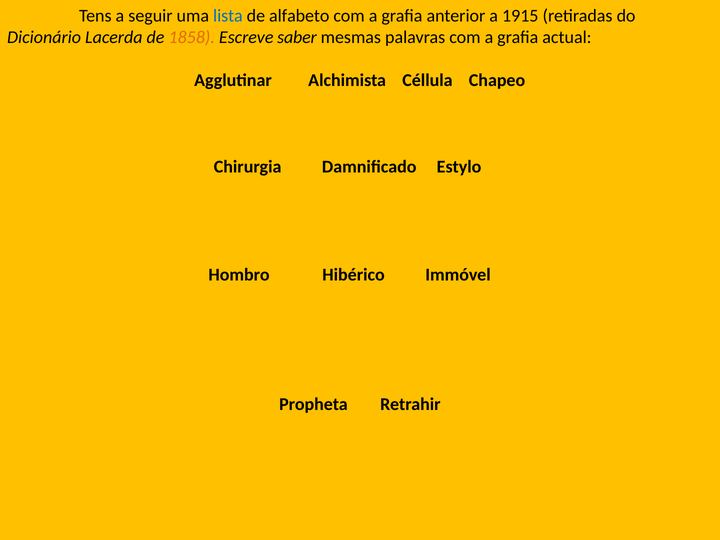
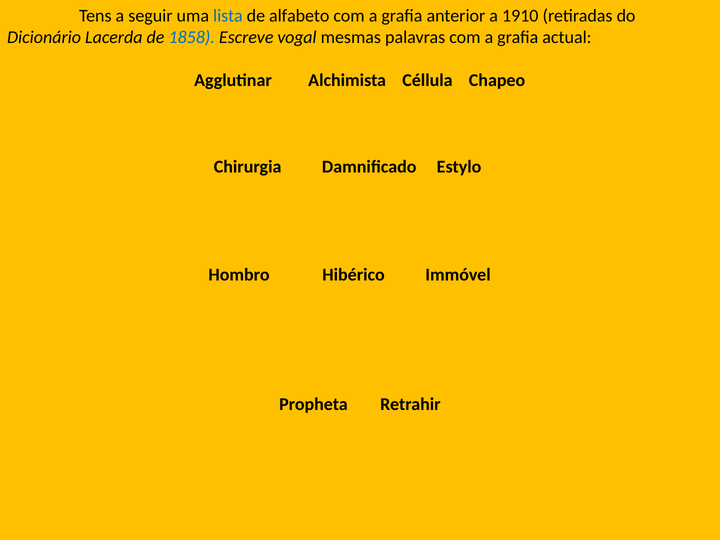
1915: 1915 -> 1910 (520, 16)
1858 colour: orange -> blue (192, 37)
saber: saber -> vogal (297, 37)
